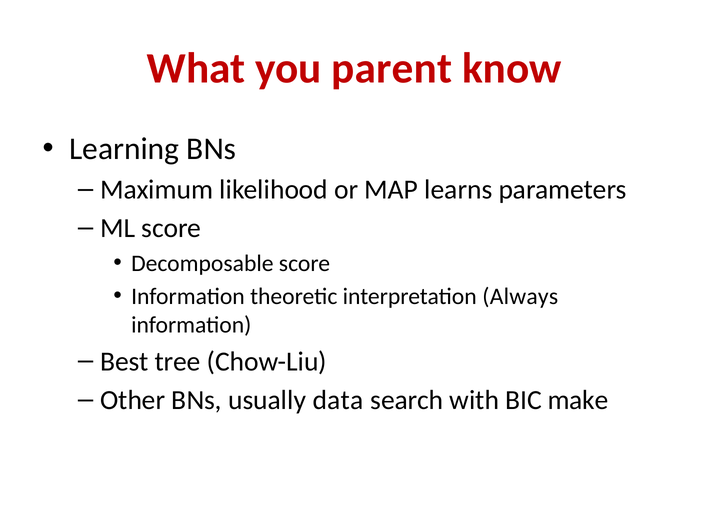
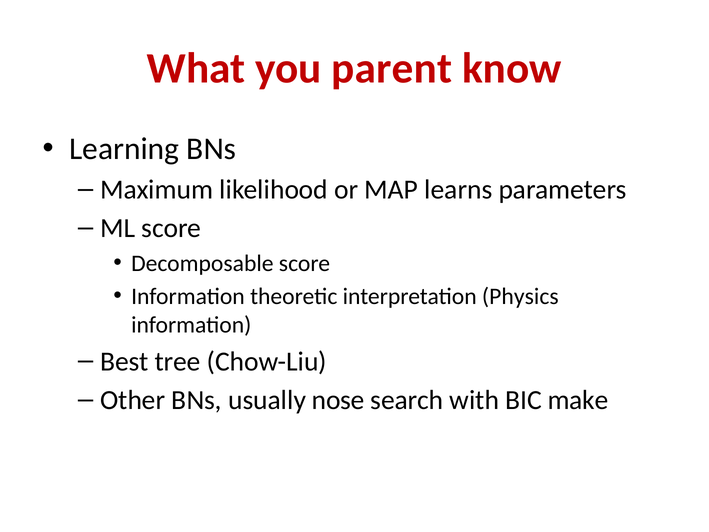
Always: Always -> Physics (520, 296)
data: data -> nose (338, 400)
